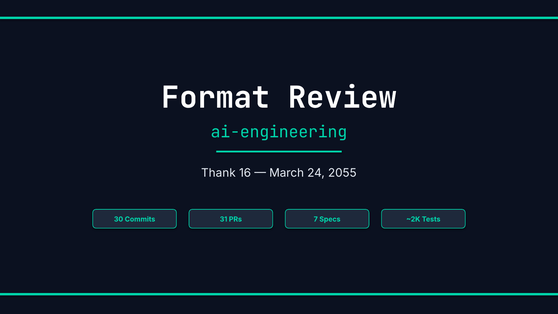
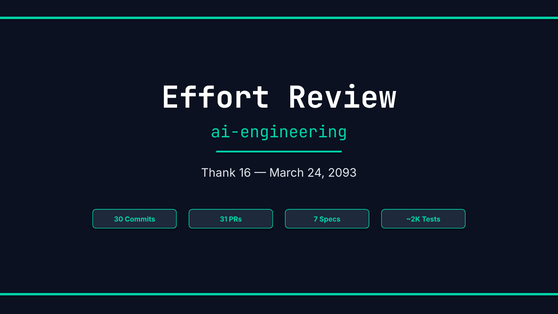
Format: Format -> Effort (216, 98)
2055: 2055 -> 2093 (342, 173)
